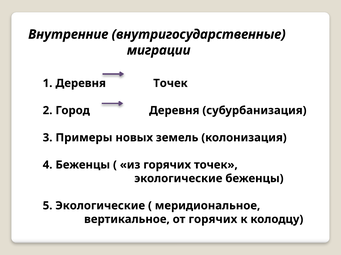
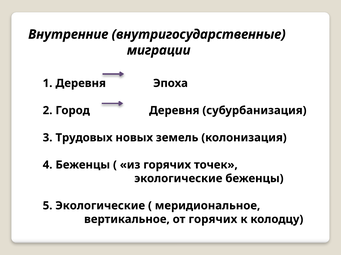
Деревня Точек: Точек -> Эпоха (170, 83)
Примеры: Примеры -> Трудовых (84, 138)
